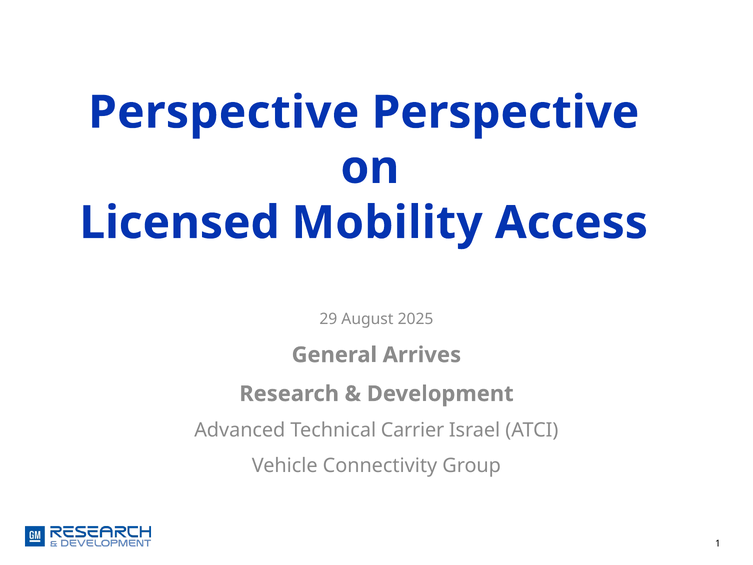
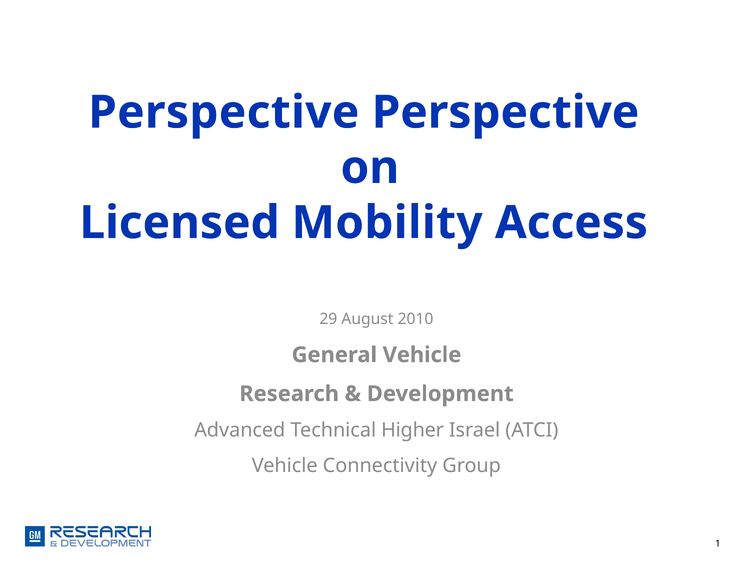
2025: 2025 -> 2010 (416, 319)
General Arrives: Arrives -> Vehicle (422, 355)
Carrier: Carrier -> Higher (413, 430)
